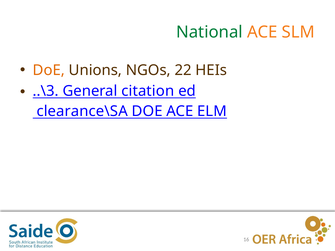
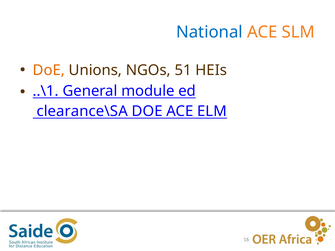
National colour: green -> blue (209, 32)
22: 22 -> 51 (183, 70)
..\3: ..\3 -> ..\1 (46, 91)
citation: citation -> module (148, 91)
